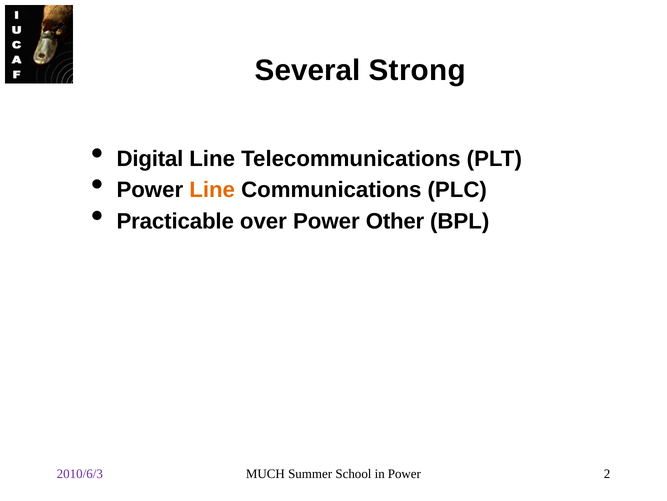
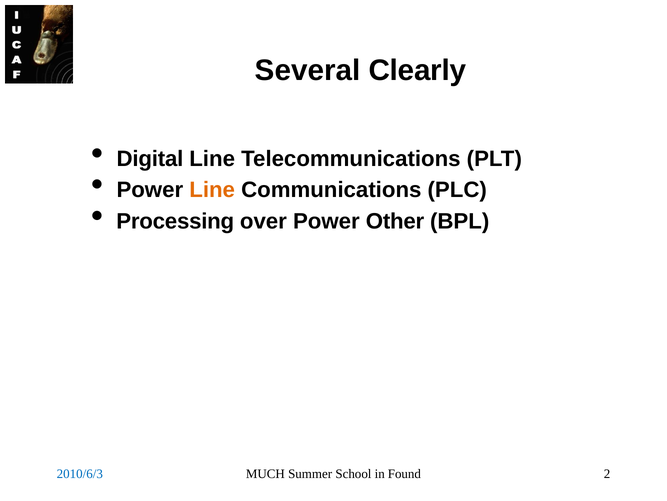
Strong: Strong -> Clearly (418, 70)
Practicable: Practicable -> Processing (175, 221)
2010/6/3 colour: purple -> blue (80, 473)
in Power: Power -> Found (404, 473)
